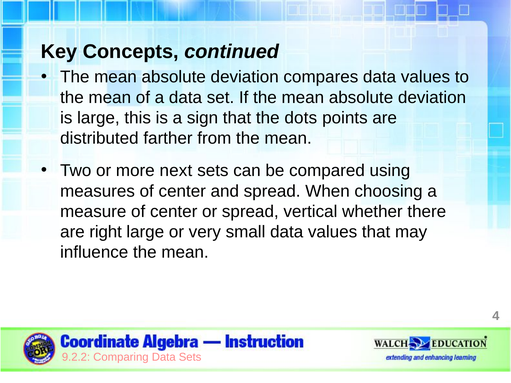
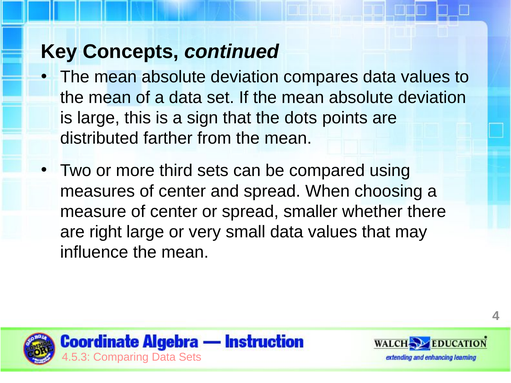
next: next -> third (176, 171)
vertical: vertical -> smaller (310, 212)
9.2.2: 9.2.2 -> 4.5.3 (76, 357)
